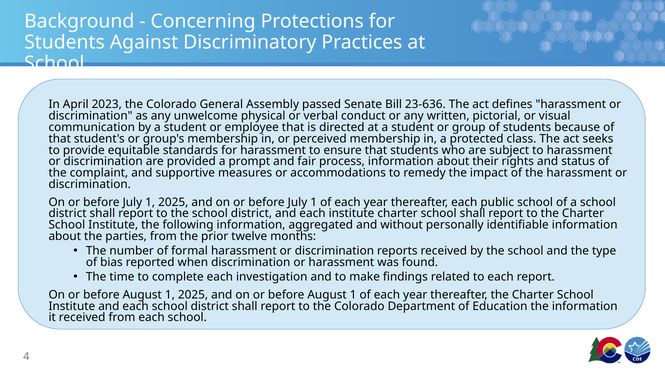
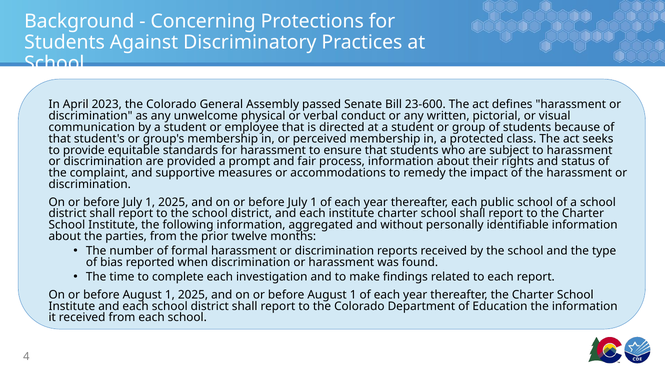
23-636: 23-636 -> 23-600 (425, 104)
